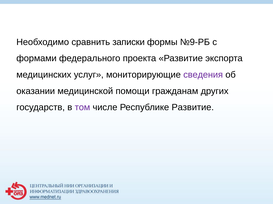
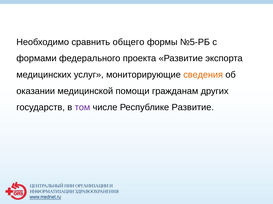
записки: записки -> общего (128, 42)
№9-РБ: №9-РБ -> №5-РБ (195, 42)
сведения colour: purple -> orange (203, 75)
